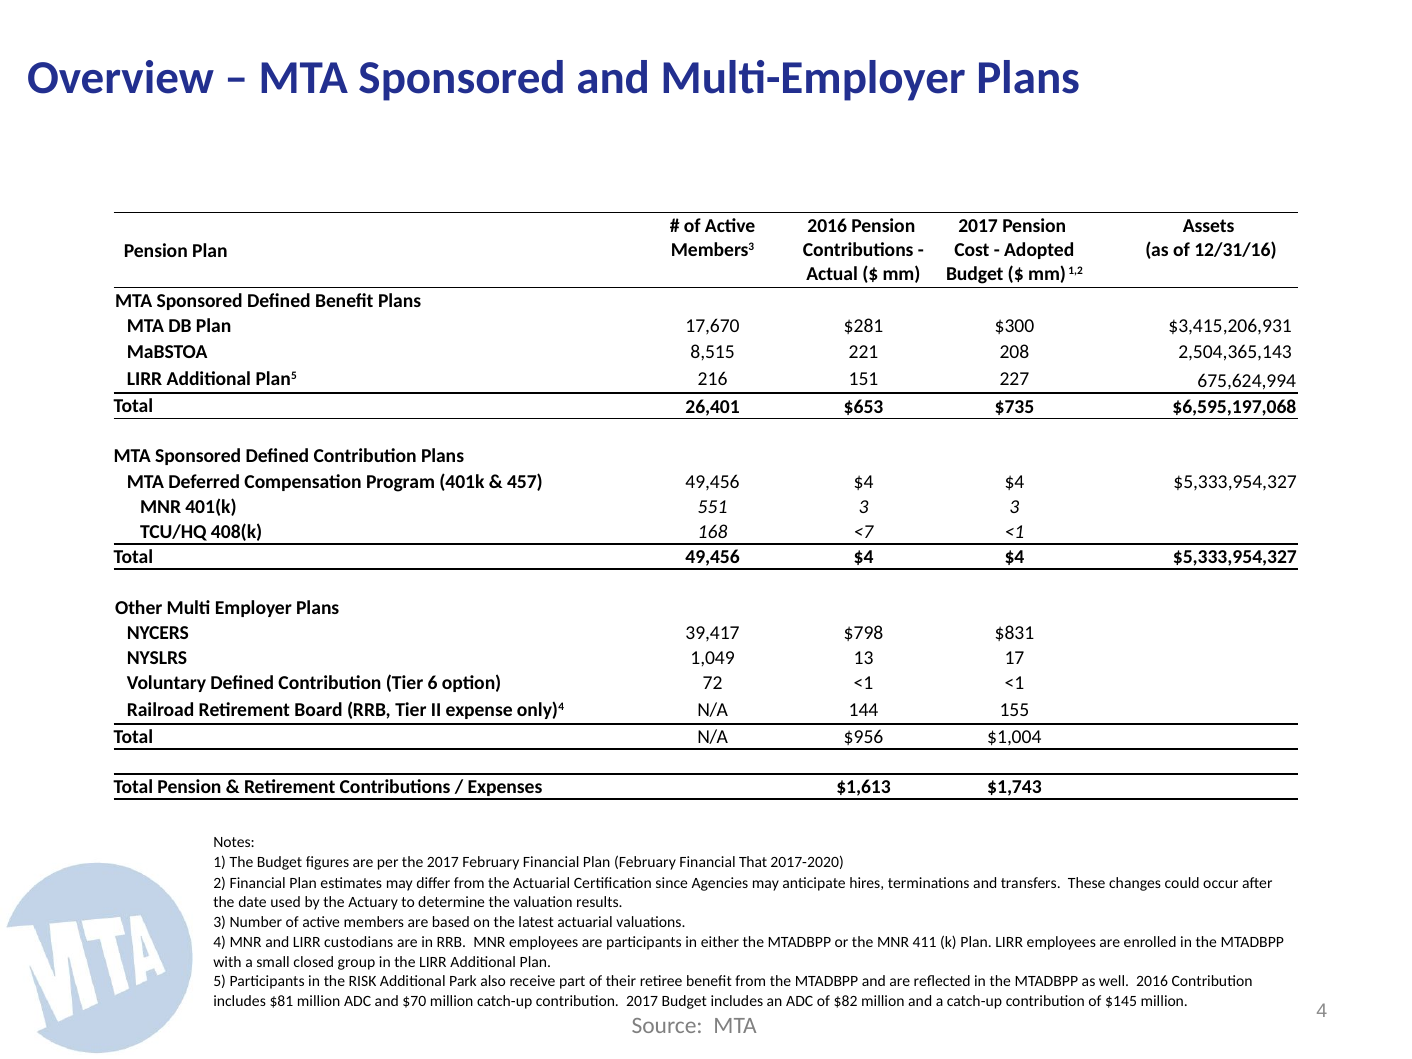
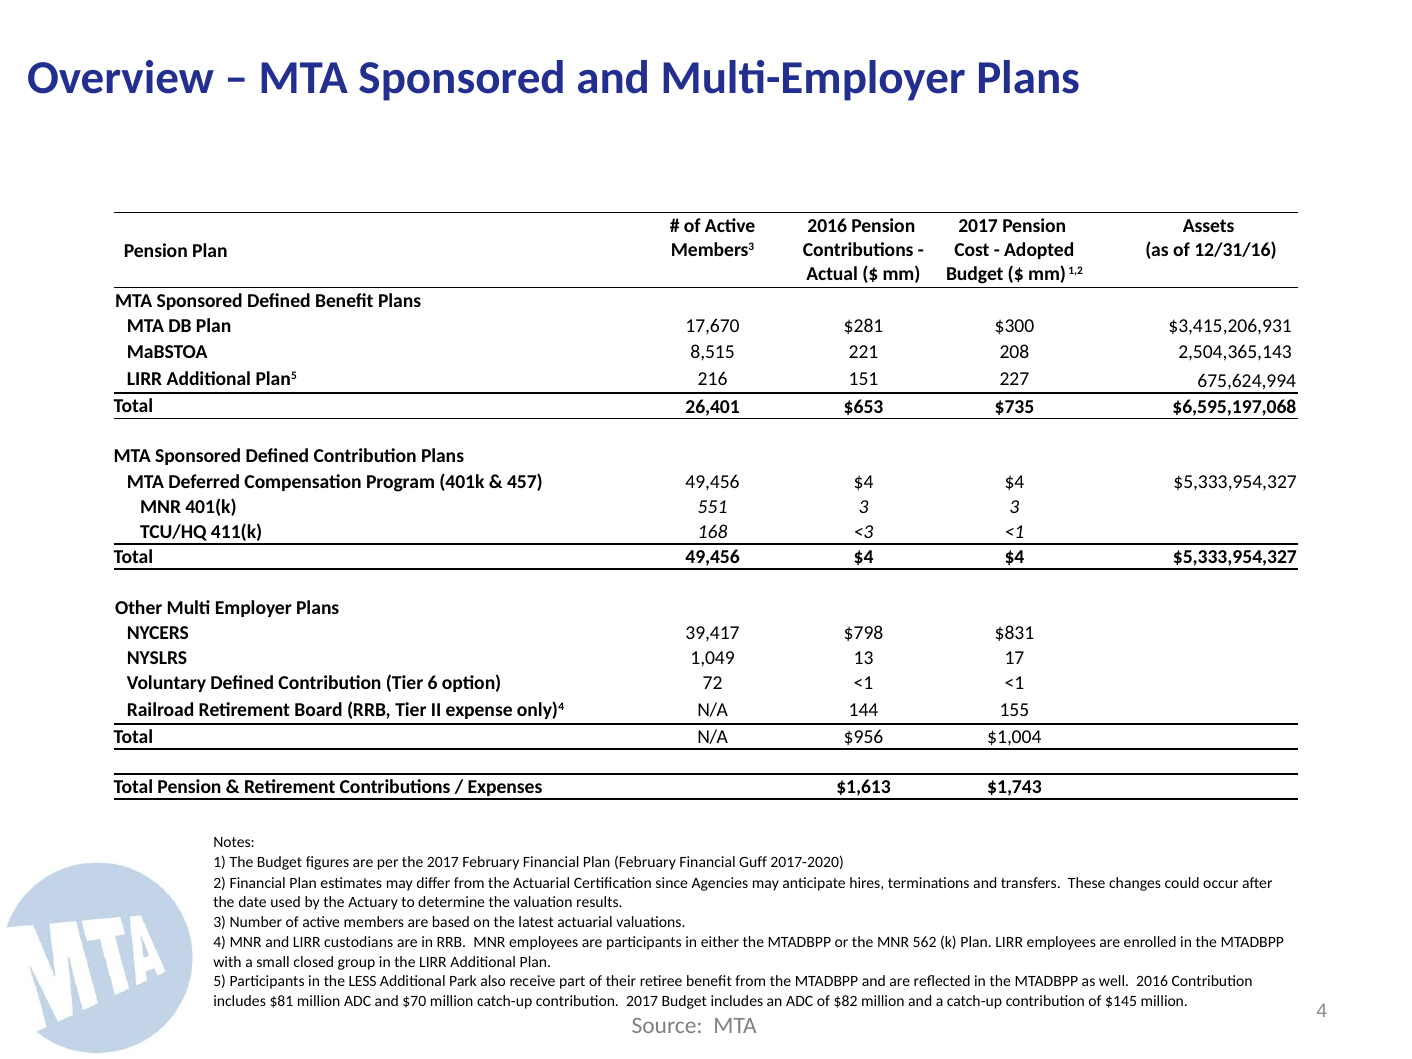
408(k: 408(k -> 411(k (237, 532)
<7: <7 -> <3 (864, 532)
That: That -> Guff (753, 863)
411: 411 -> 562 (925, 943)
RISK: RISK -> LESS (363, 982)
